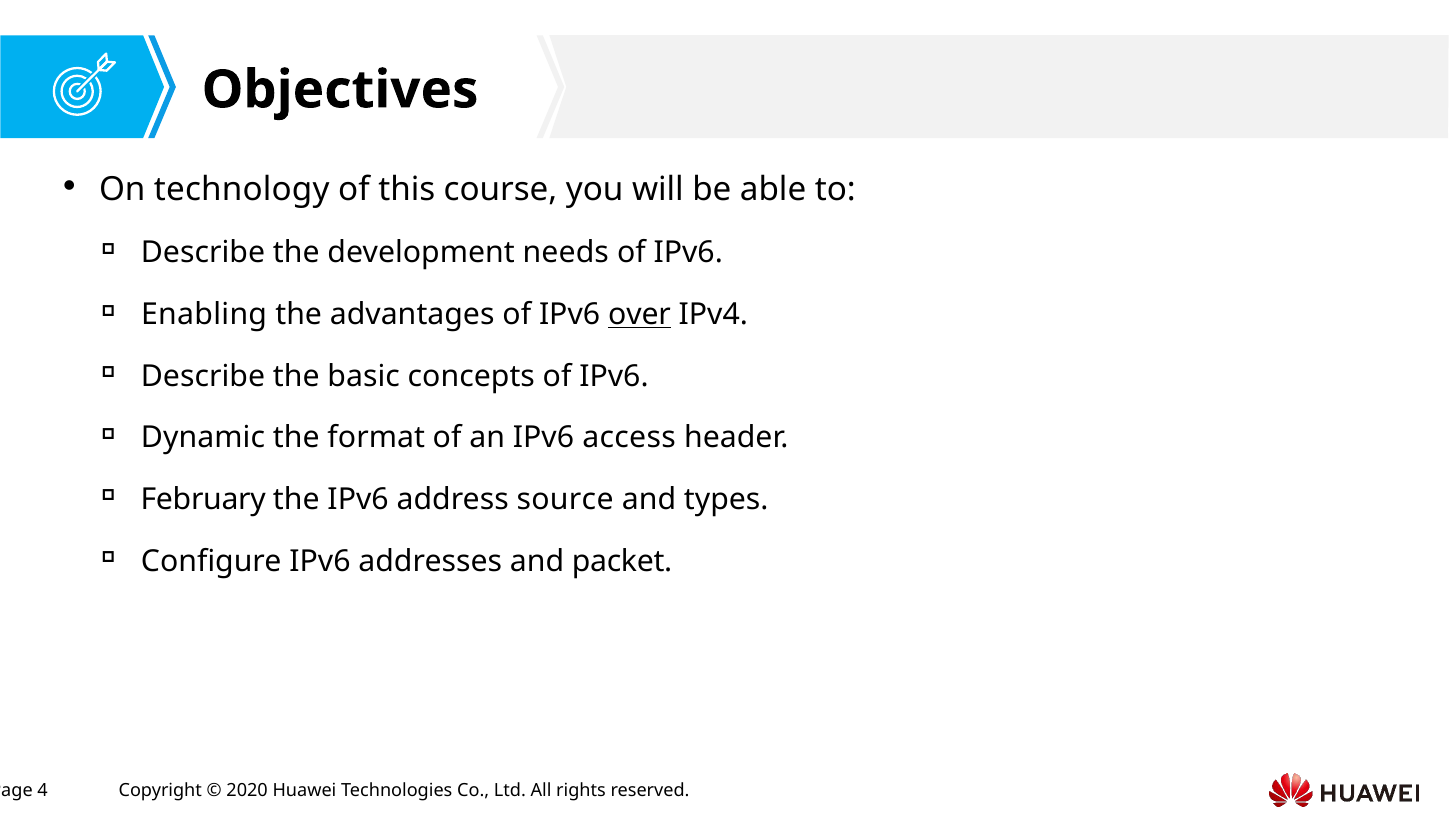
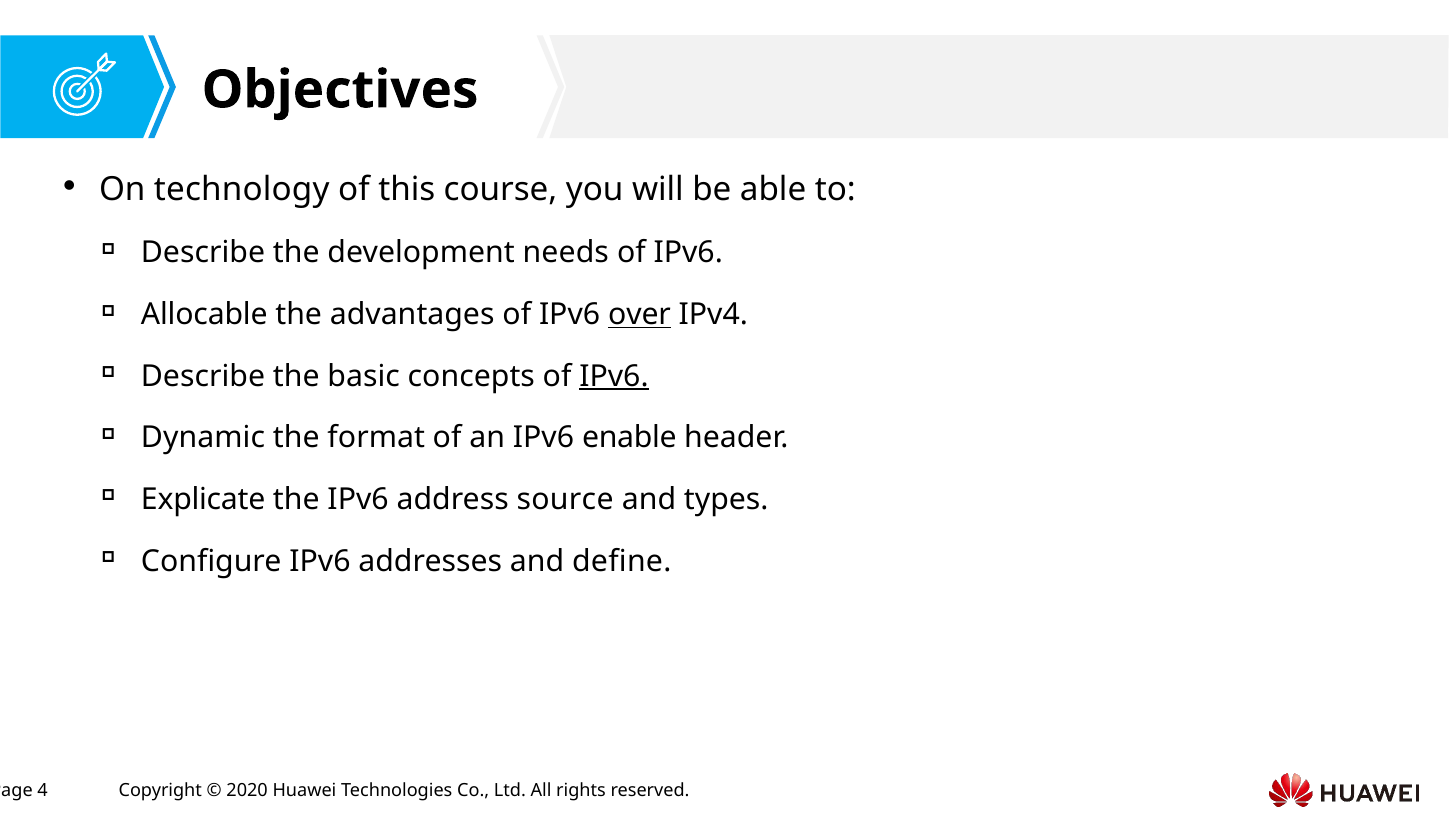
Enabling: Enabling -> Allocable (204, 314)
IPv6 underline: none -> present (614, 376)
access: access -> enable (629, 438)
February: February -> Explicate (203, 499)
packet: packet -> define (622, 561)
